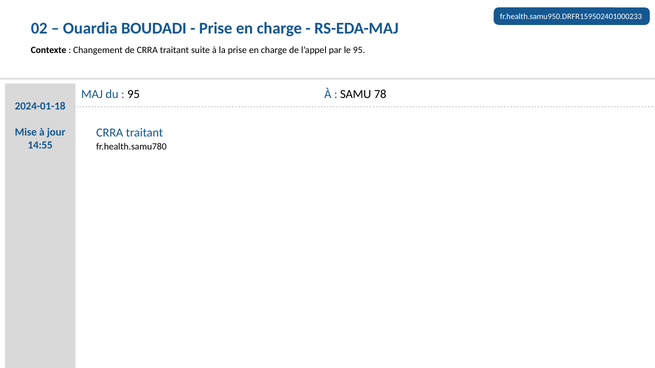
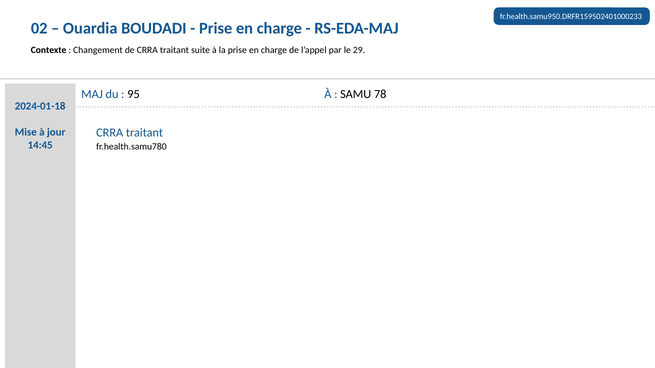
le 95: 95 -> 29 (359, 50)
14:55: 14:55 -> 14:45 (40, 145)
